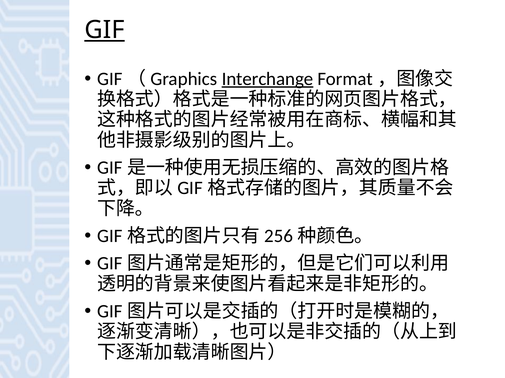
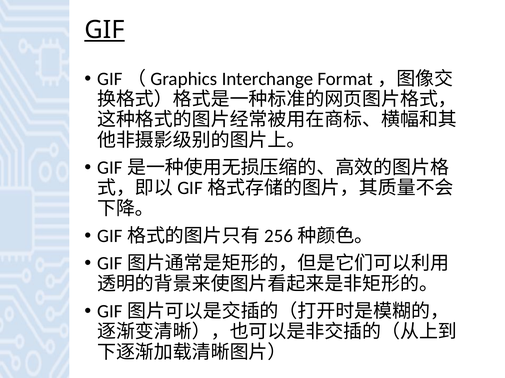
Interchange underline: present -> none (267, 79)
